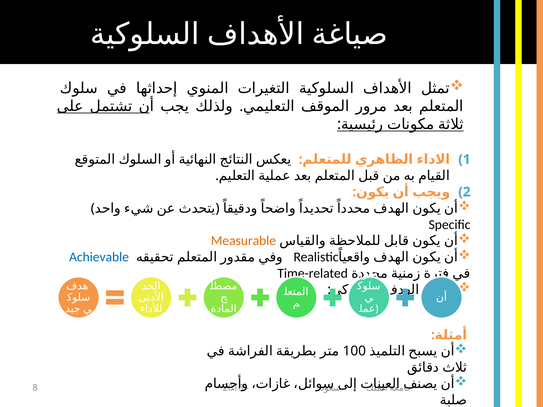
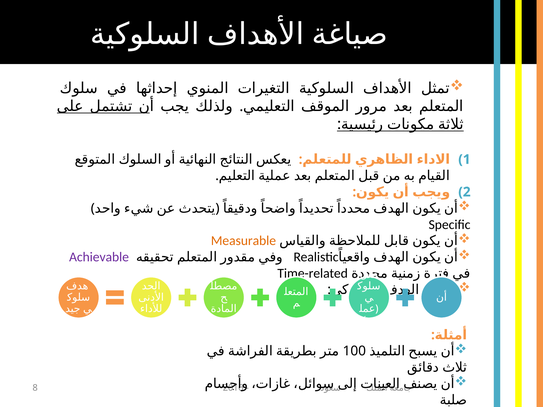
Achievable colour: blue -> purple (99, 257)
